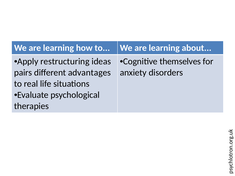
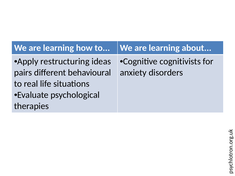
themselves: themselves -> cognitivists (180, 62)
advantages: advantages -> behavioural (90, 73)
